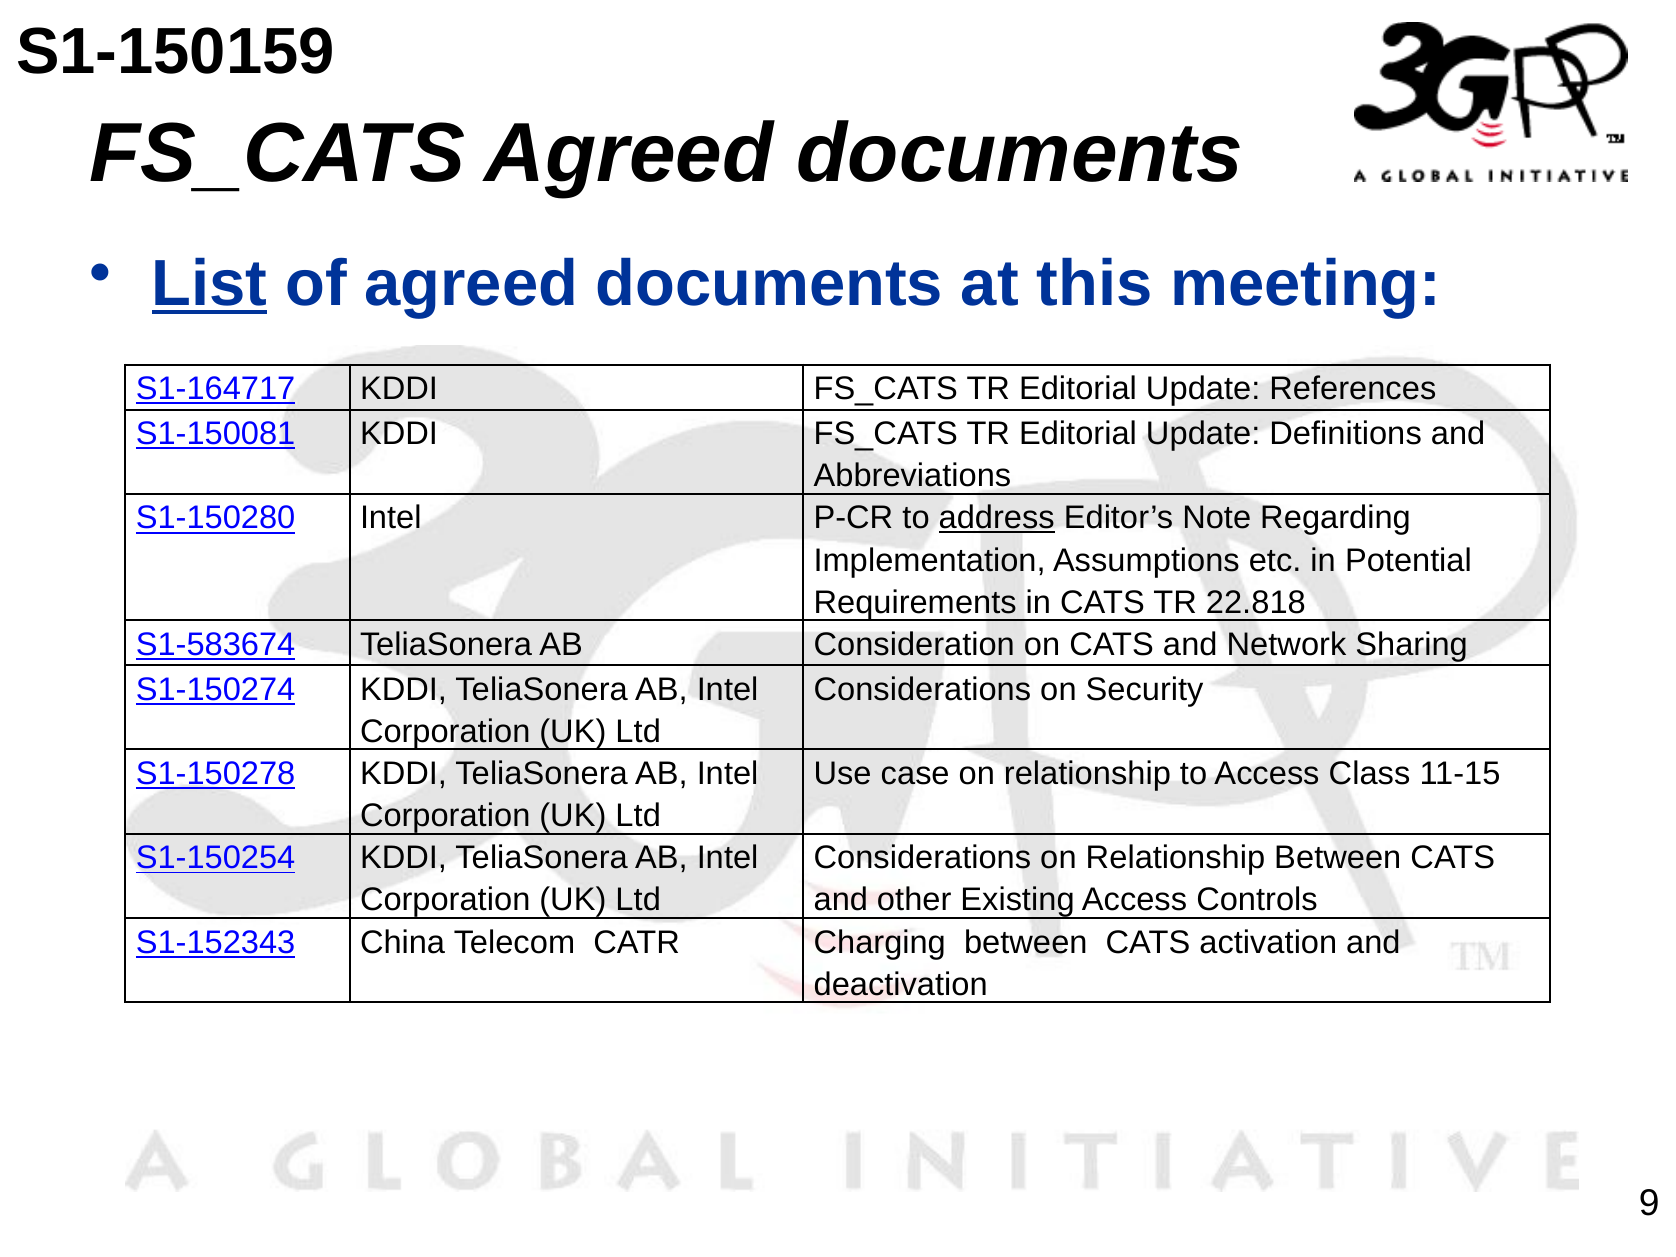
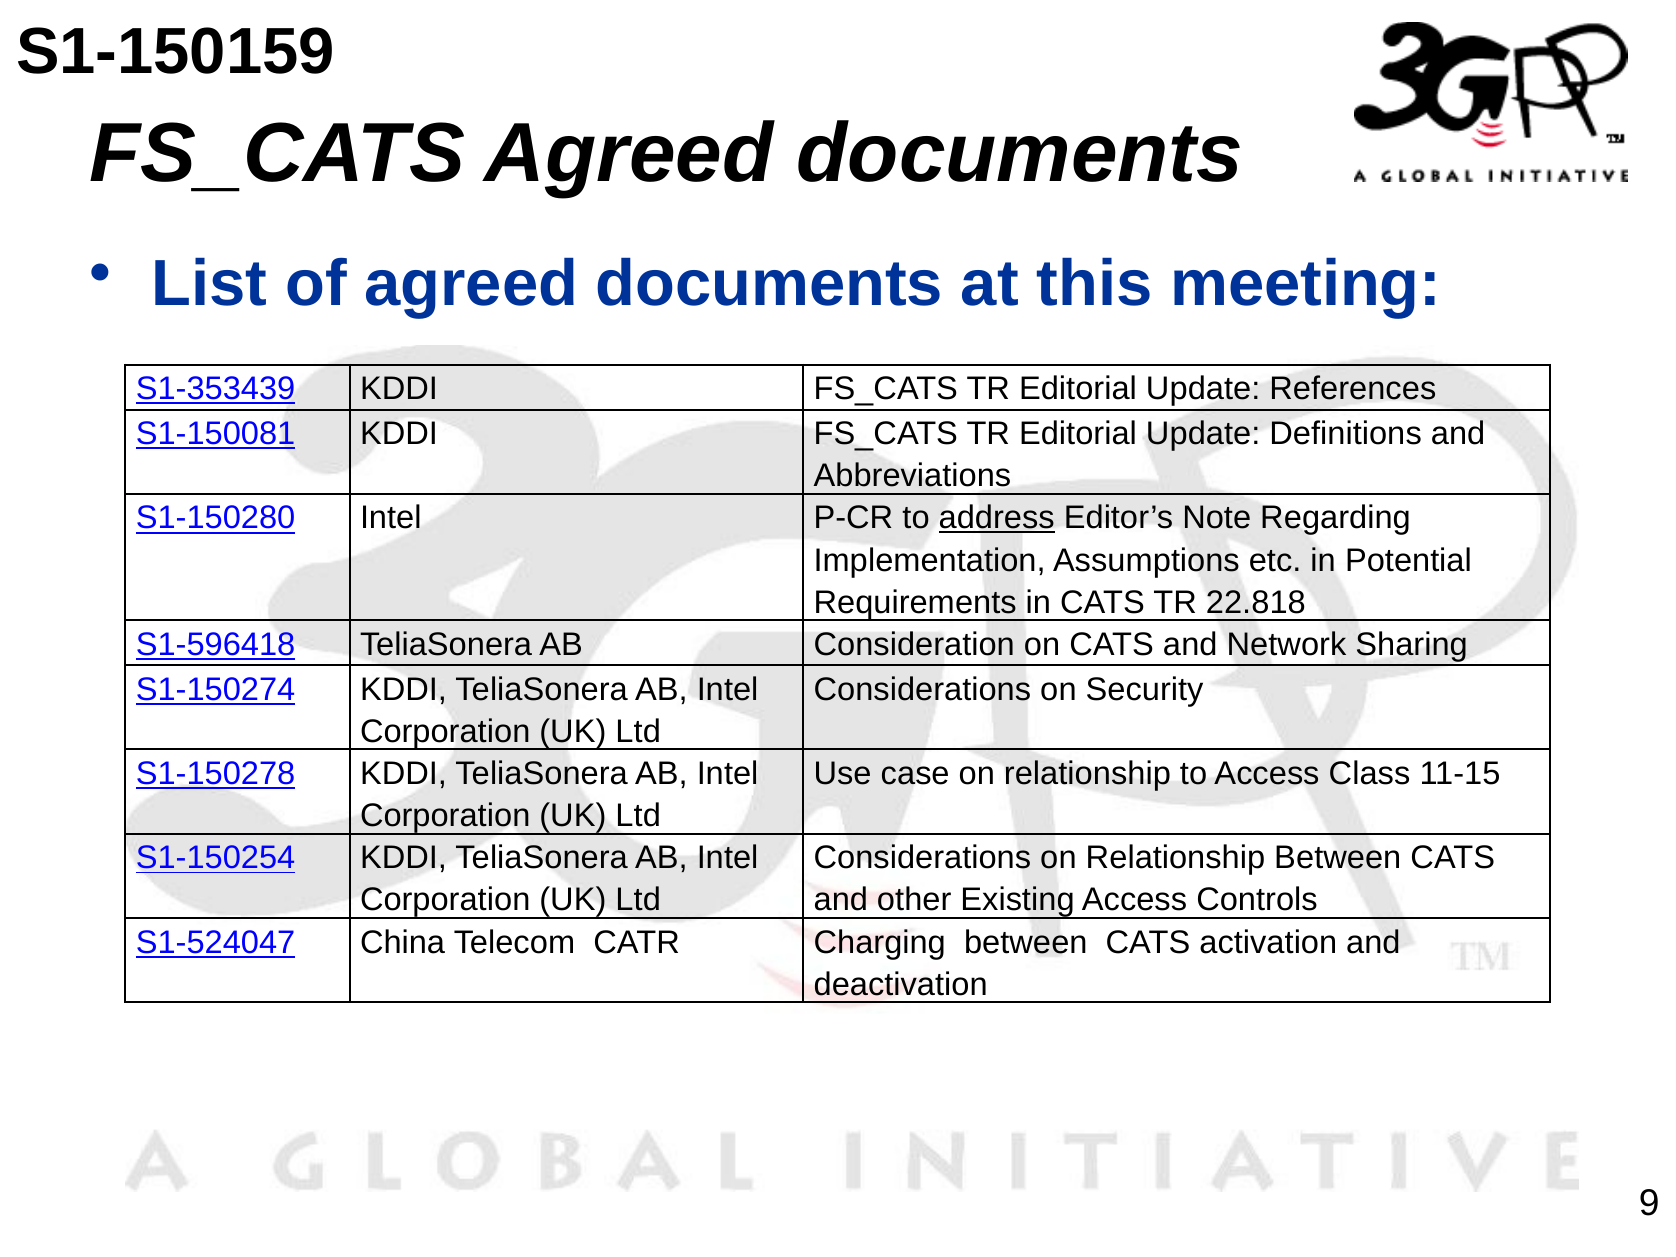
List underline: present -> none (210, 284)
S1-164717: S1-164717 -> S1-353439 (216, 389)
S1-583674: S1-583674 -> S1-596418 (216, 645)
S1-152343: S1-152343 -> S1-524047 (216, 942)
